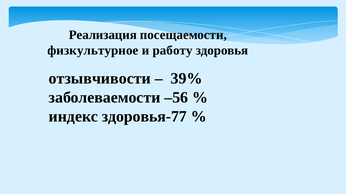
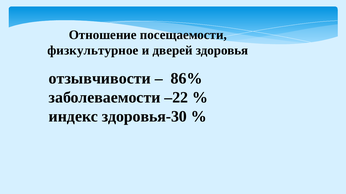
Реализация: Реализация -> Отношение (103, 35)
работу: работу -> дверей (173, 50)
39%: 39% -> 86% (187, 79)
–56: –56 -> –22 (176, 98)
здоровья-77: здоровья-77 -> здоровья-30 (144, 117)
